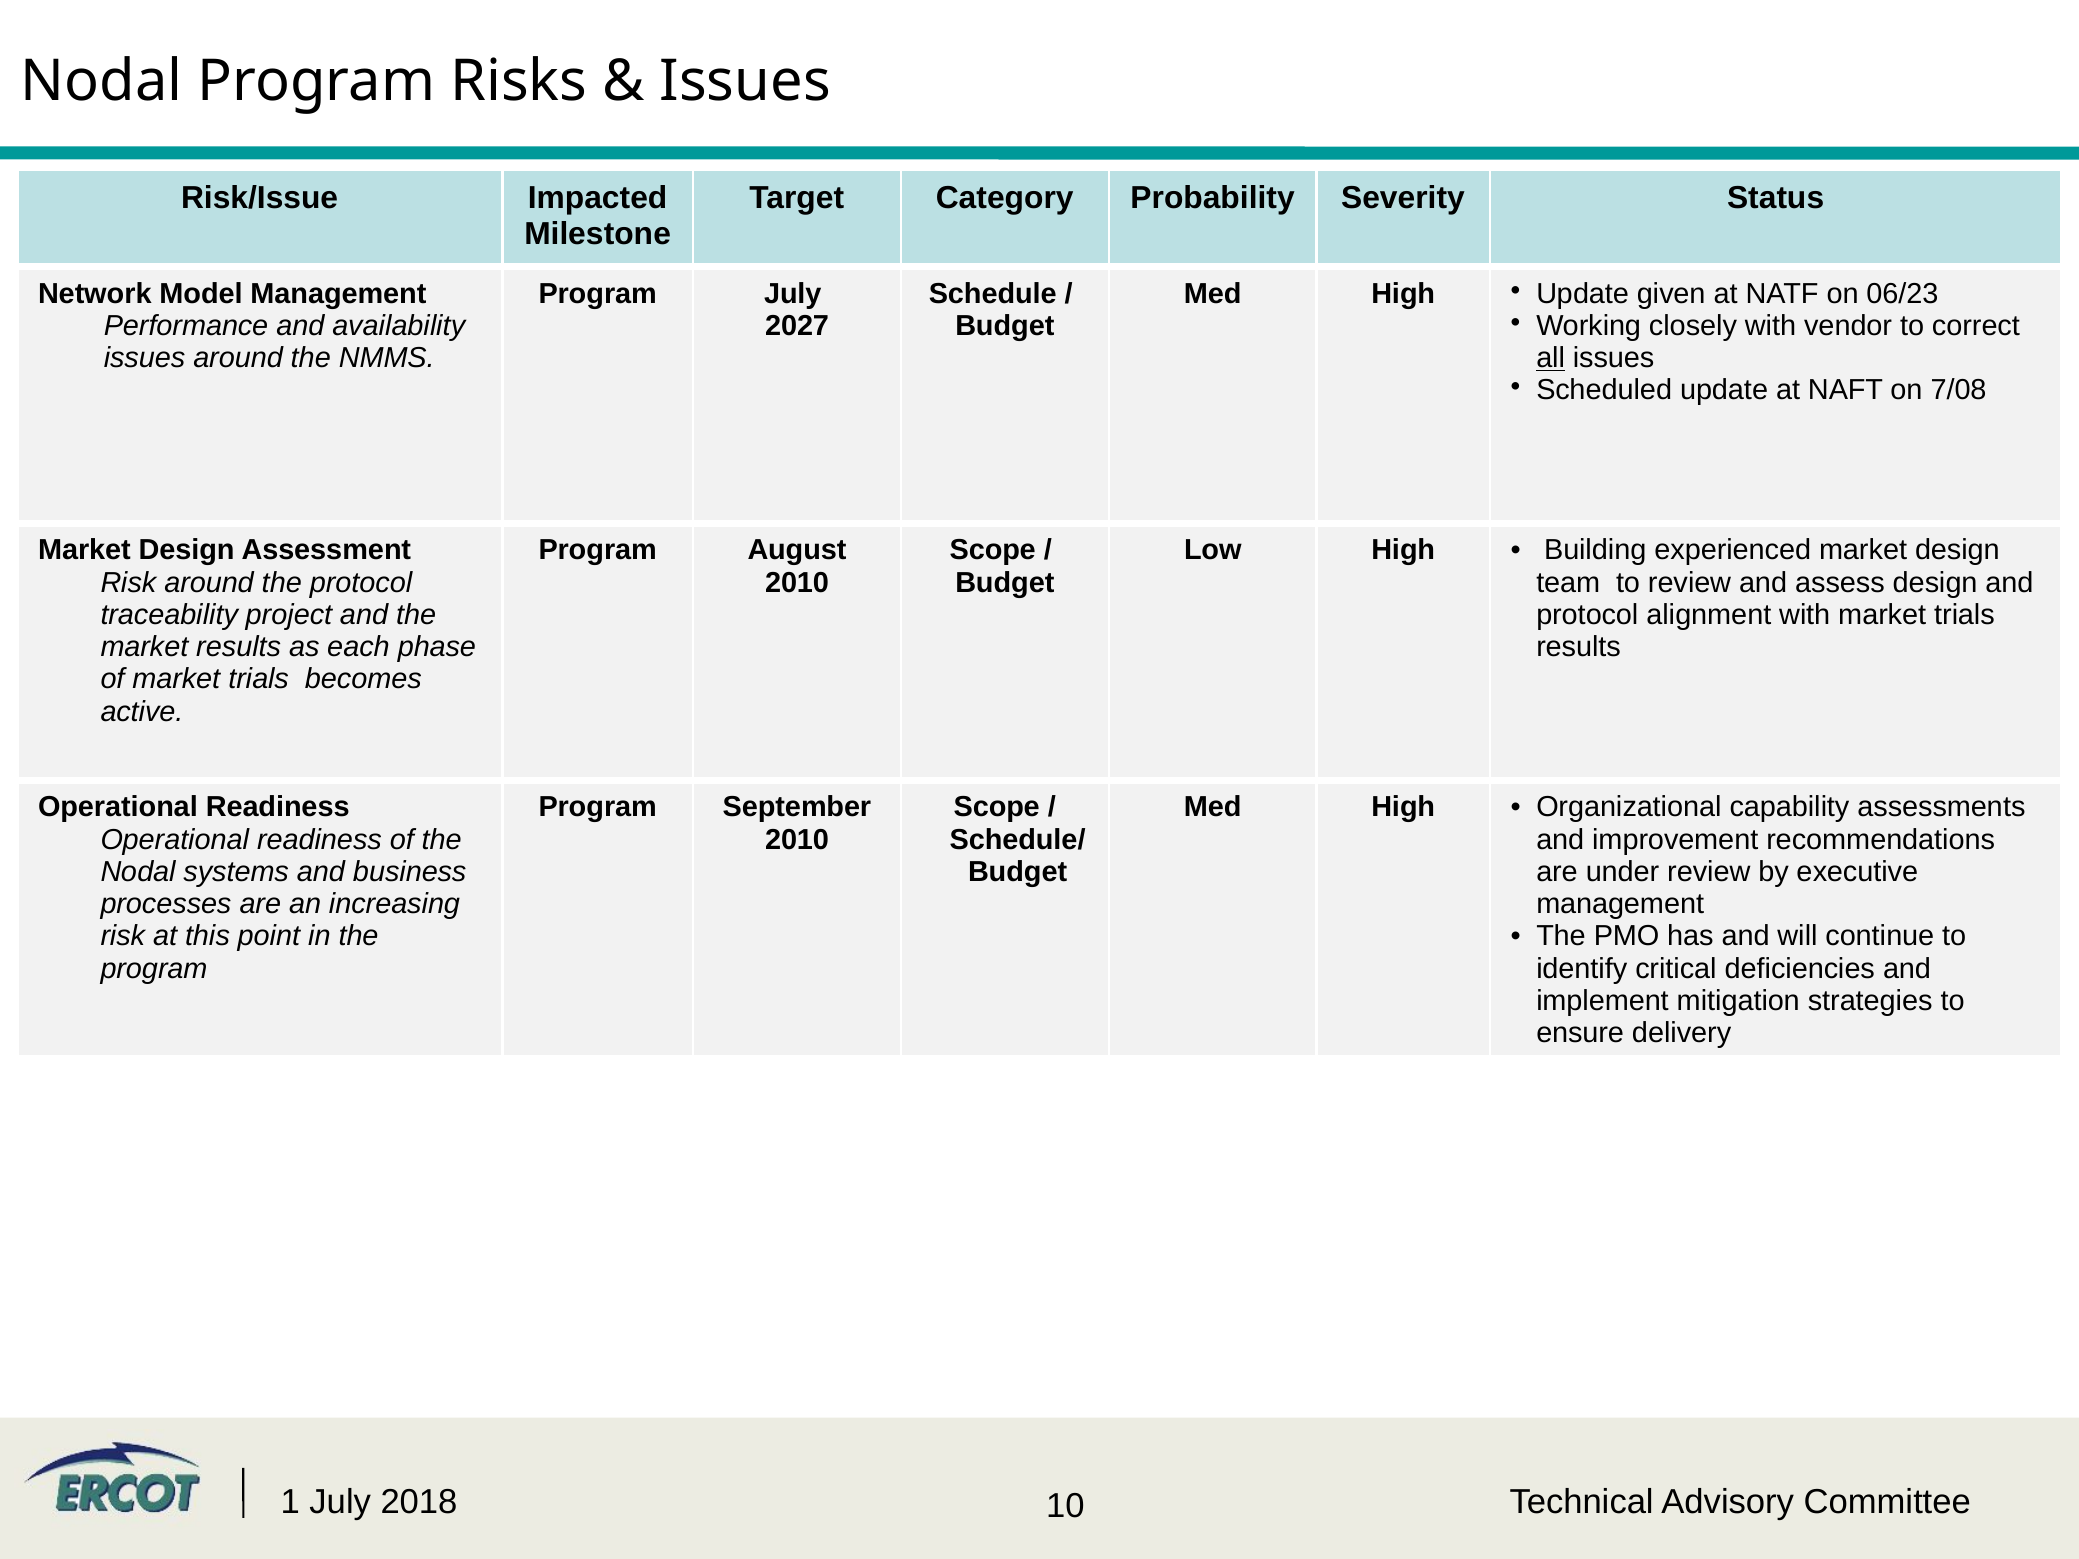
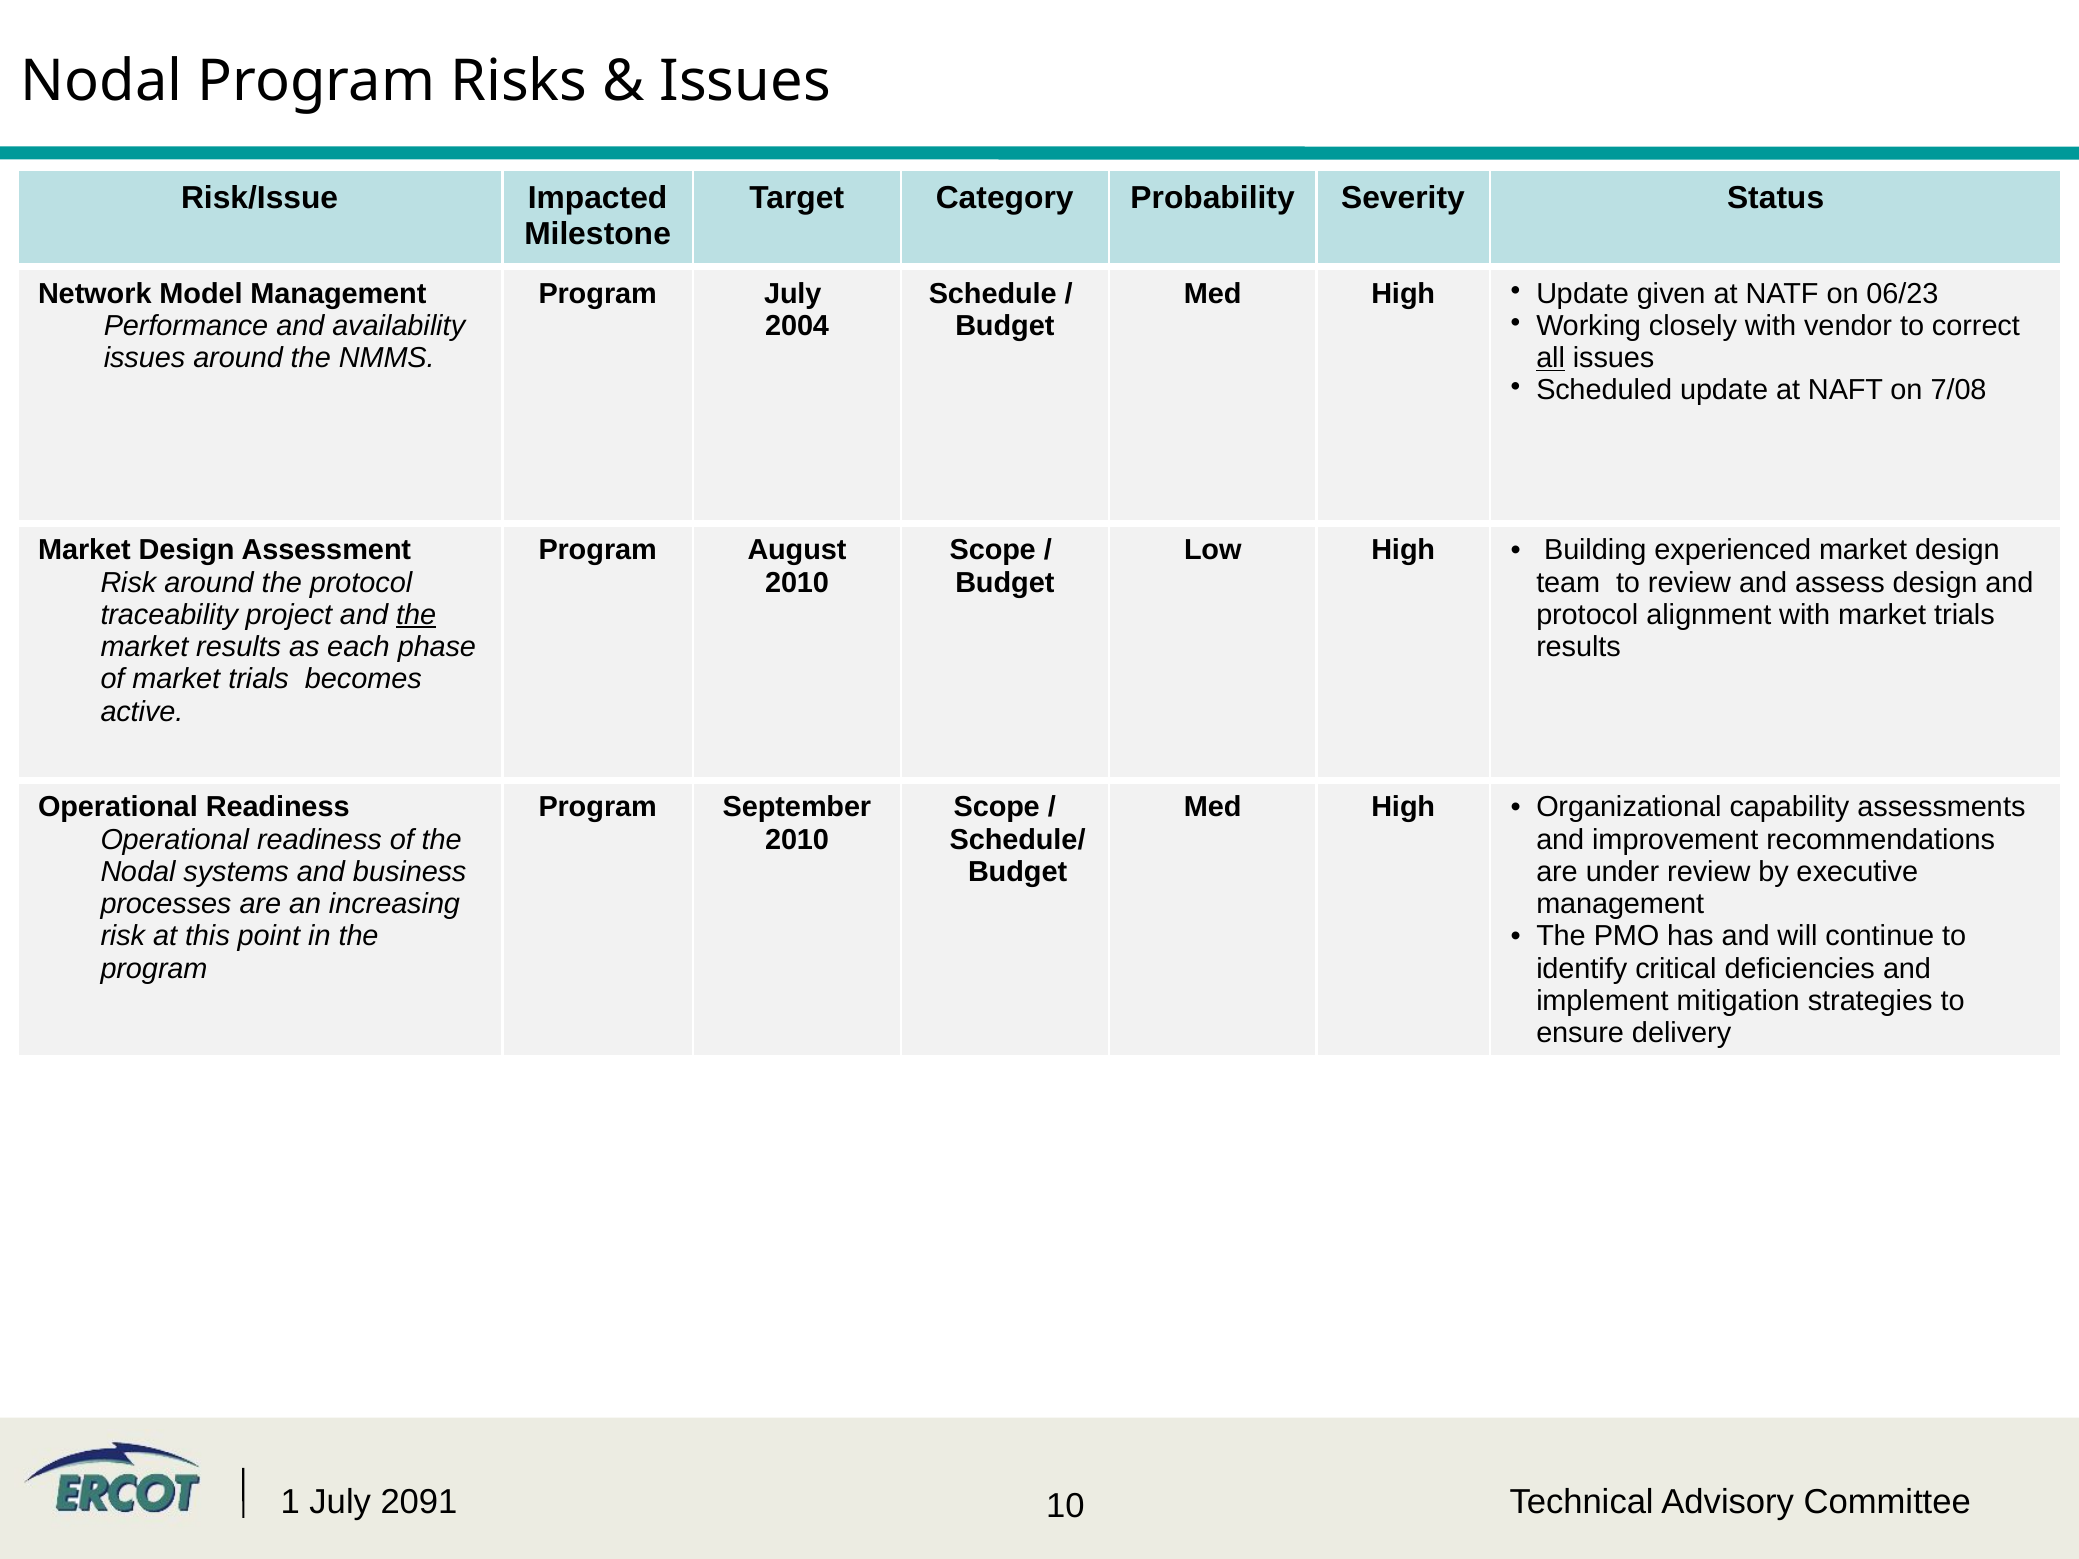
2027: 2027 -> 2004 (797, 326)
the underline: none -> present (416, 615)
2018: 2018 -> 2091 (419, 1502)
